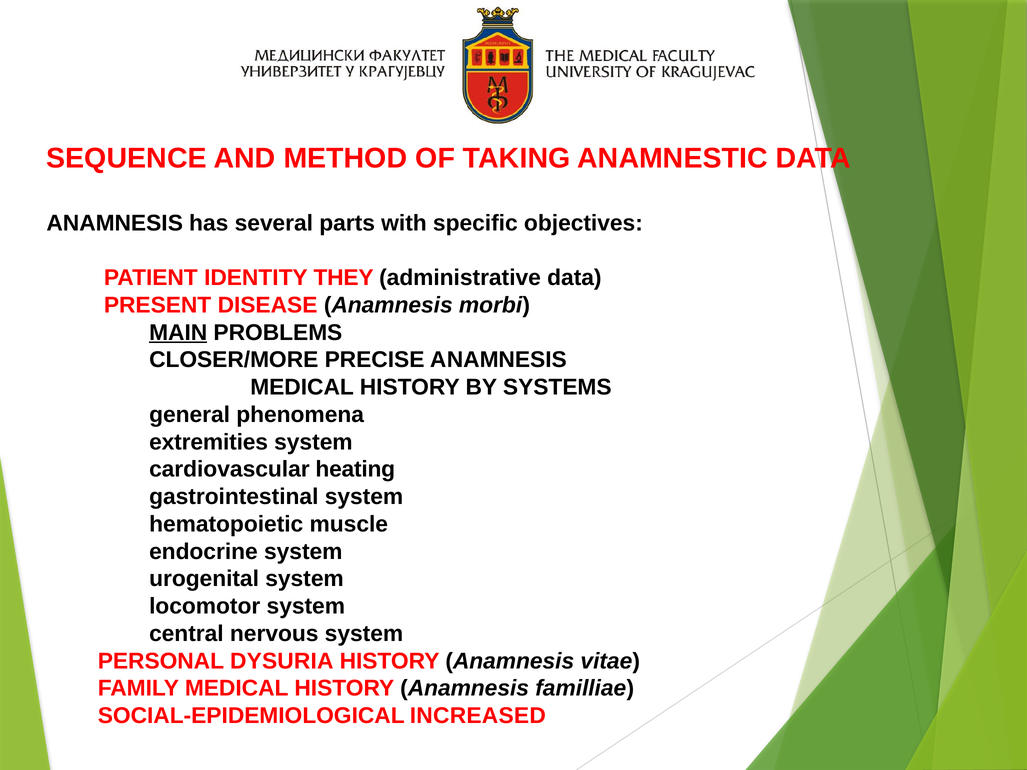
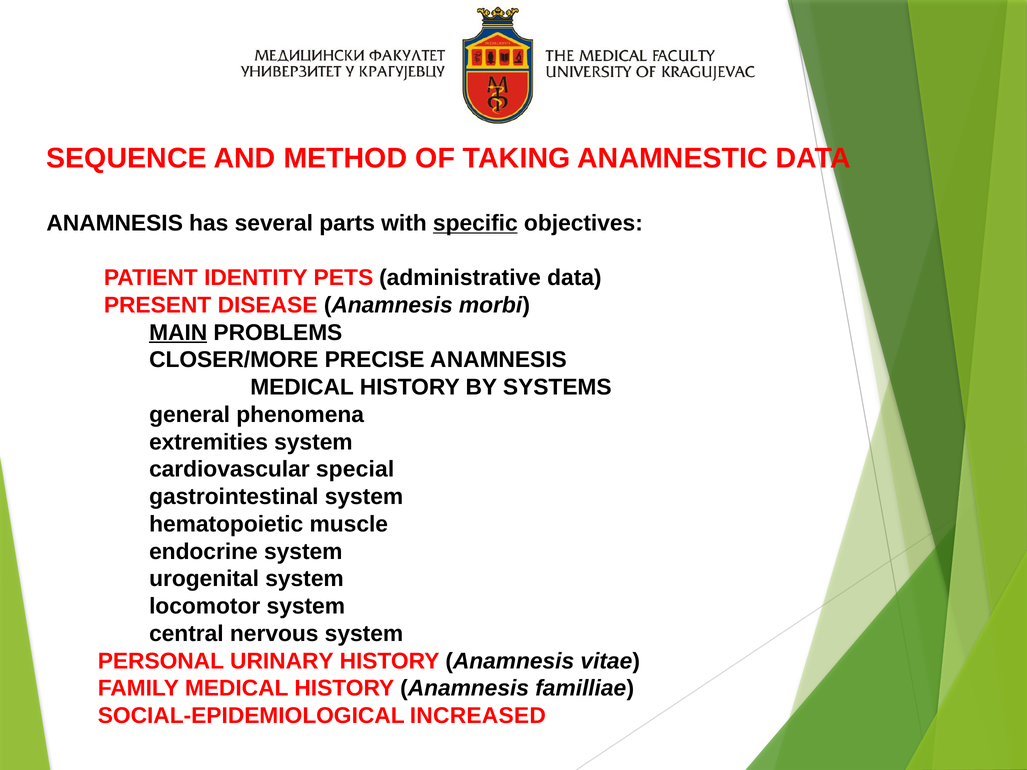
specific underline: none -> present (475, 223)
THEY: THEY -> PETS (343, 278)
heating: heating -> special (355, 470)
DYSURIA: DYSURIA -> URINARY (282, 661)
